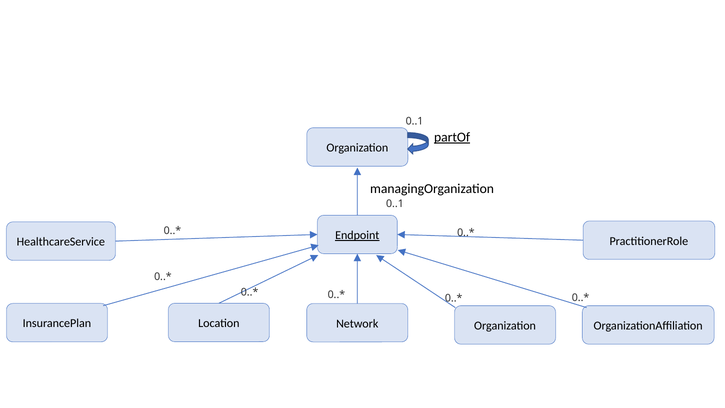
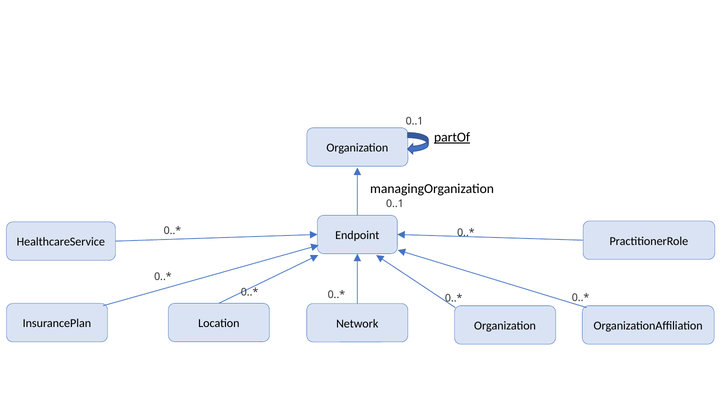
Endpoint underline: present -> none (357, 235)
